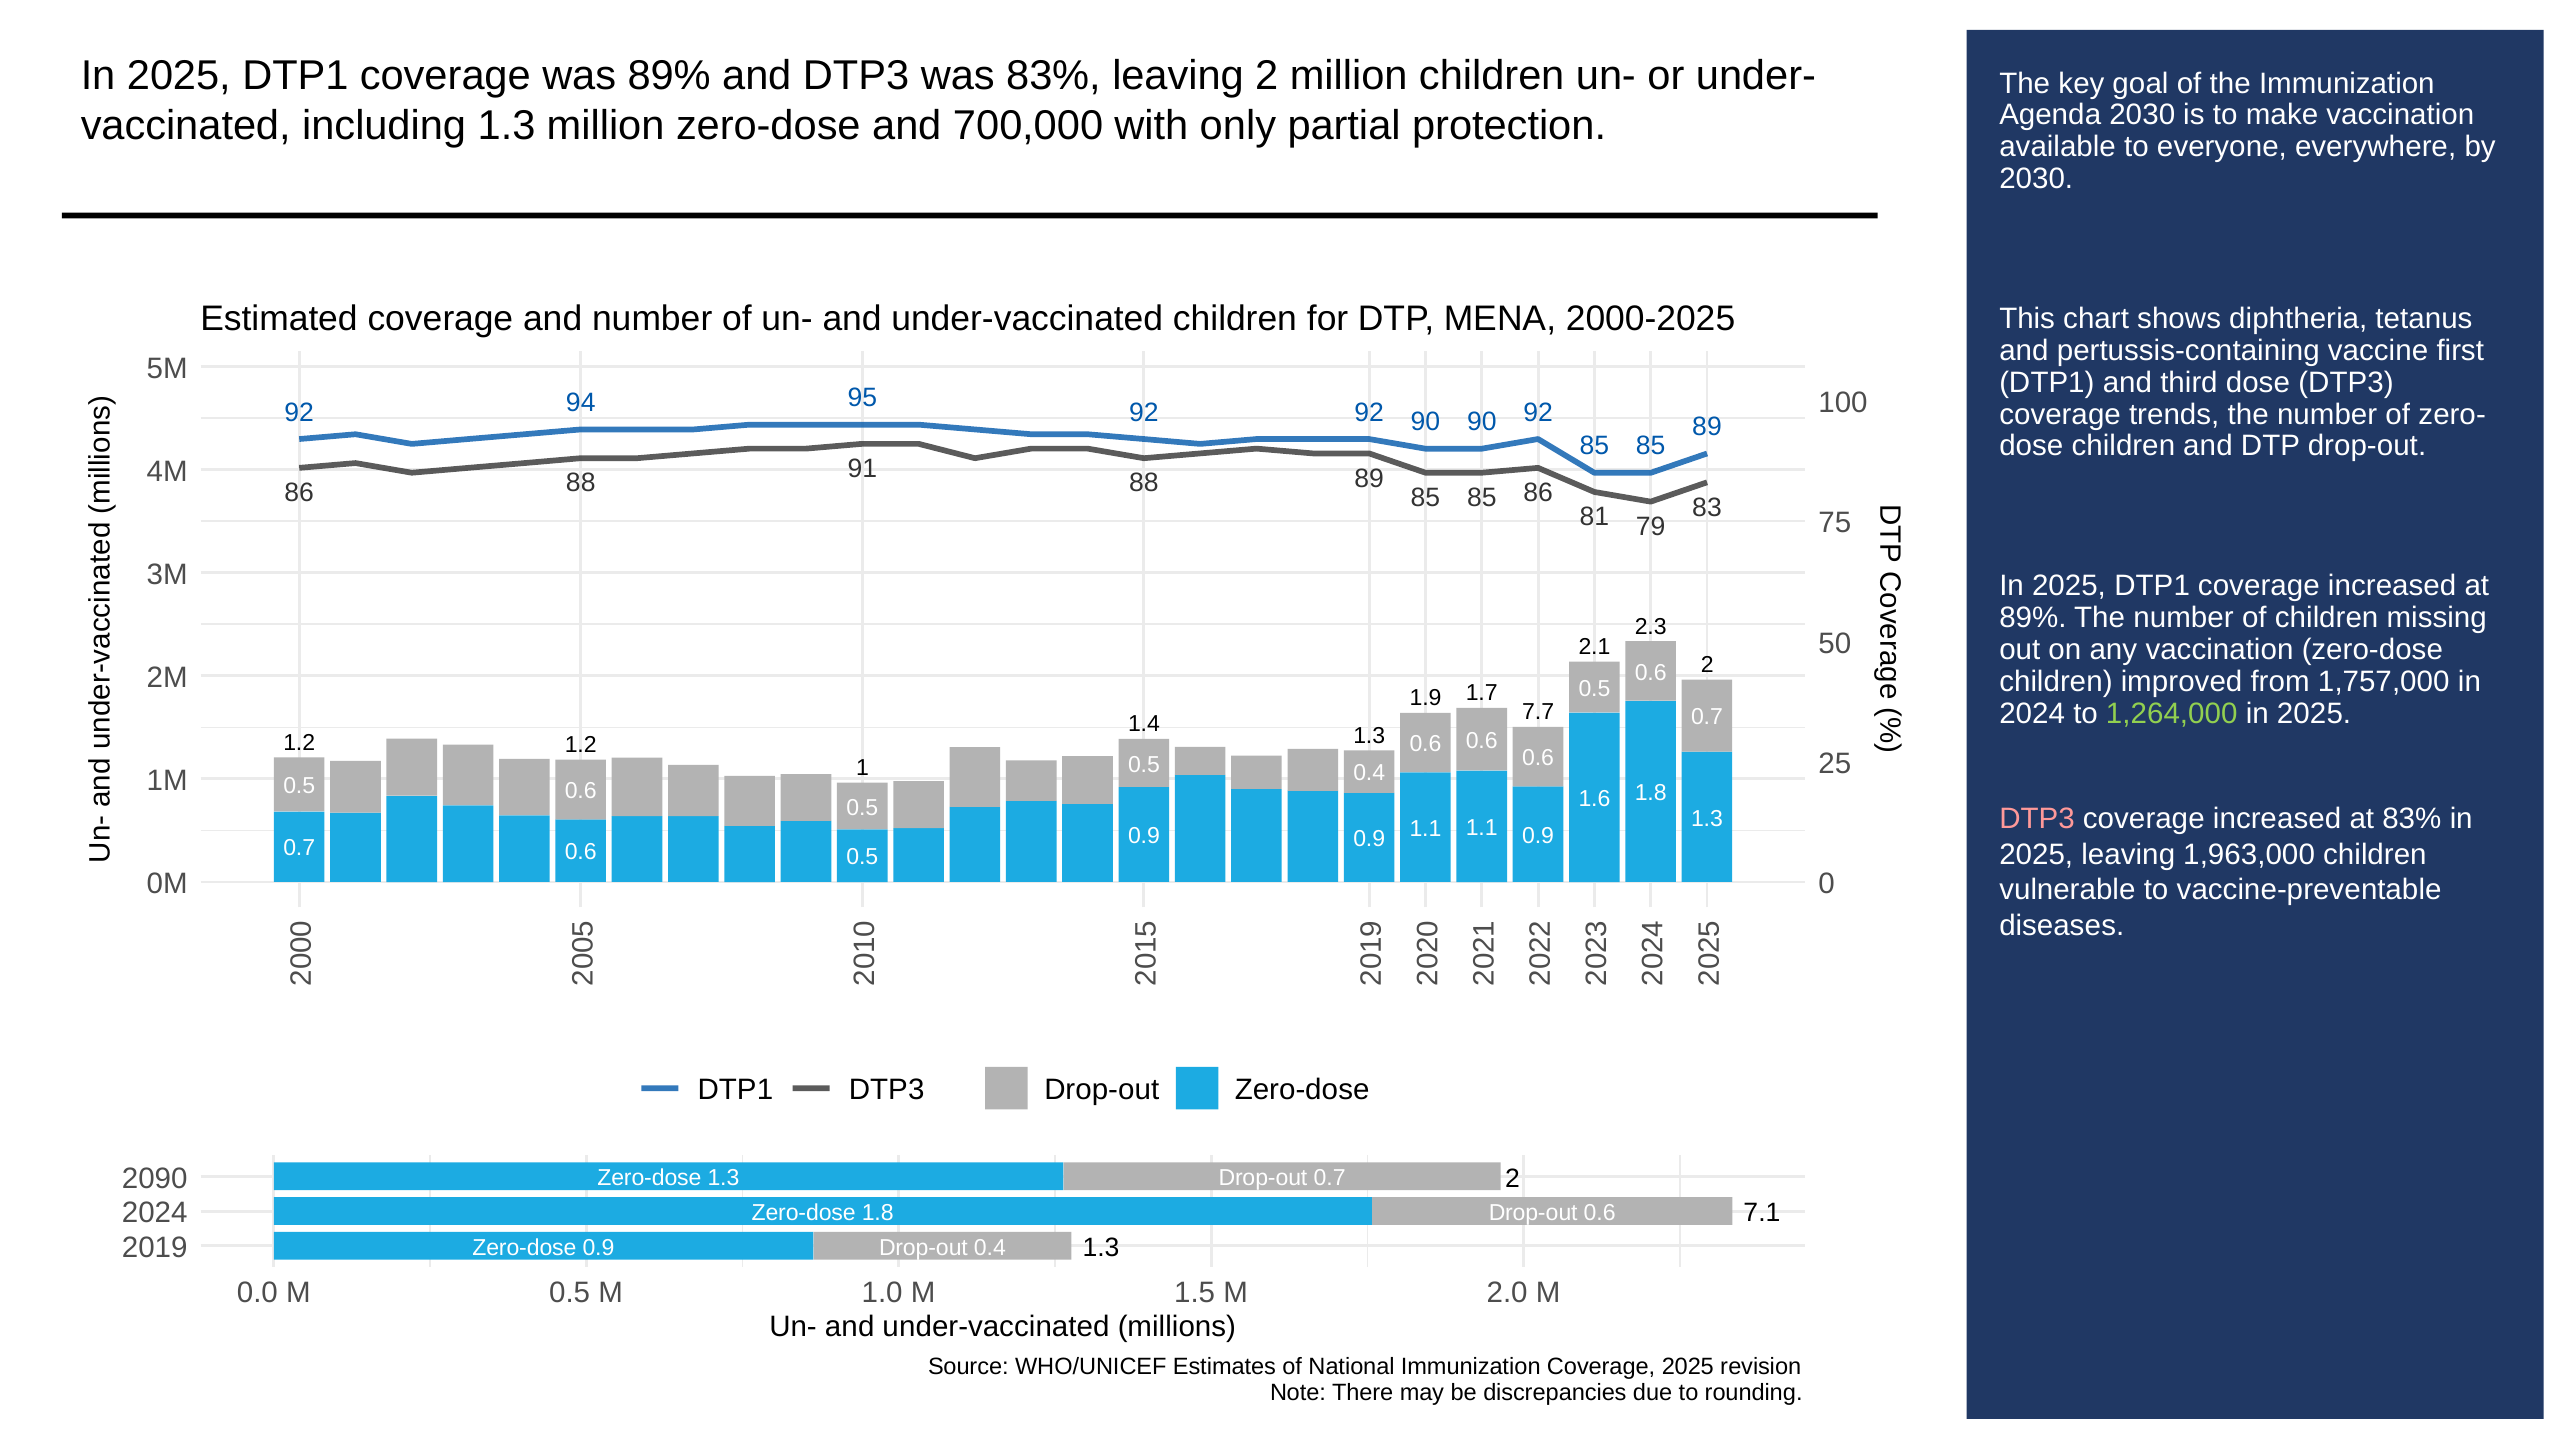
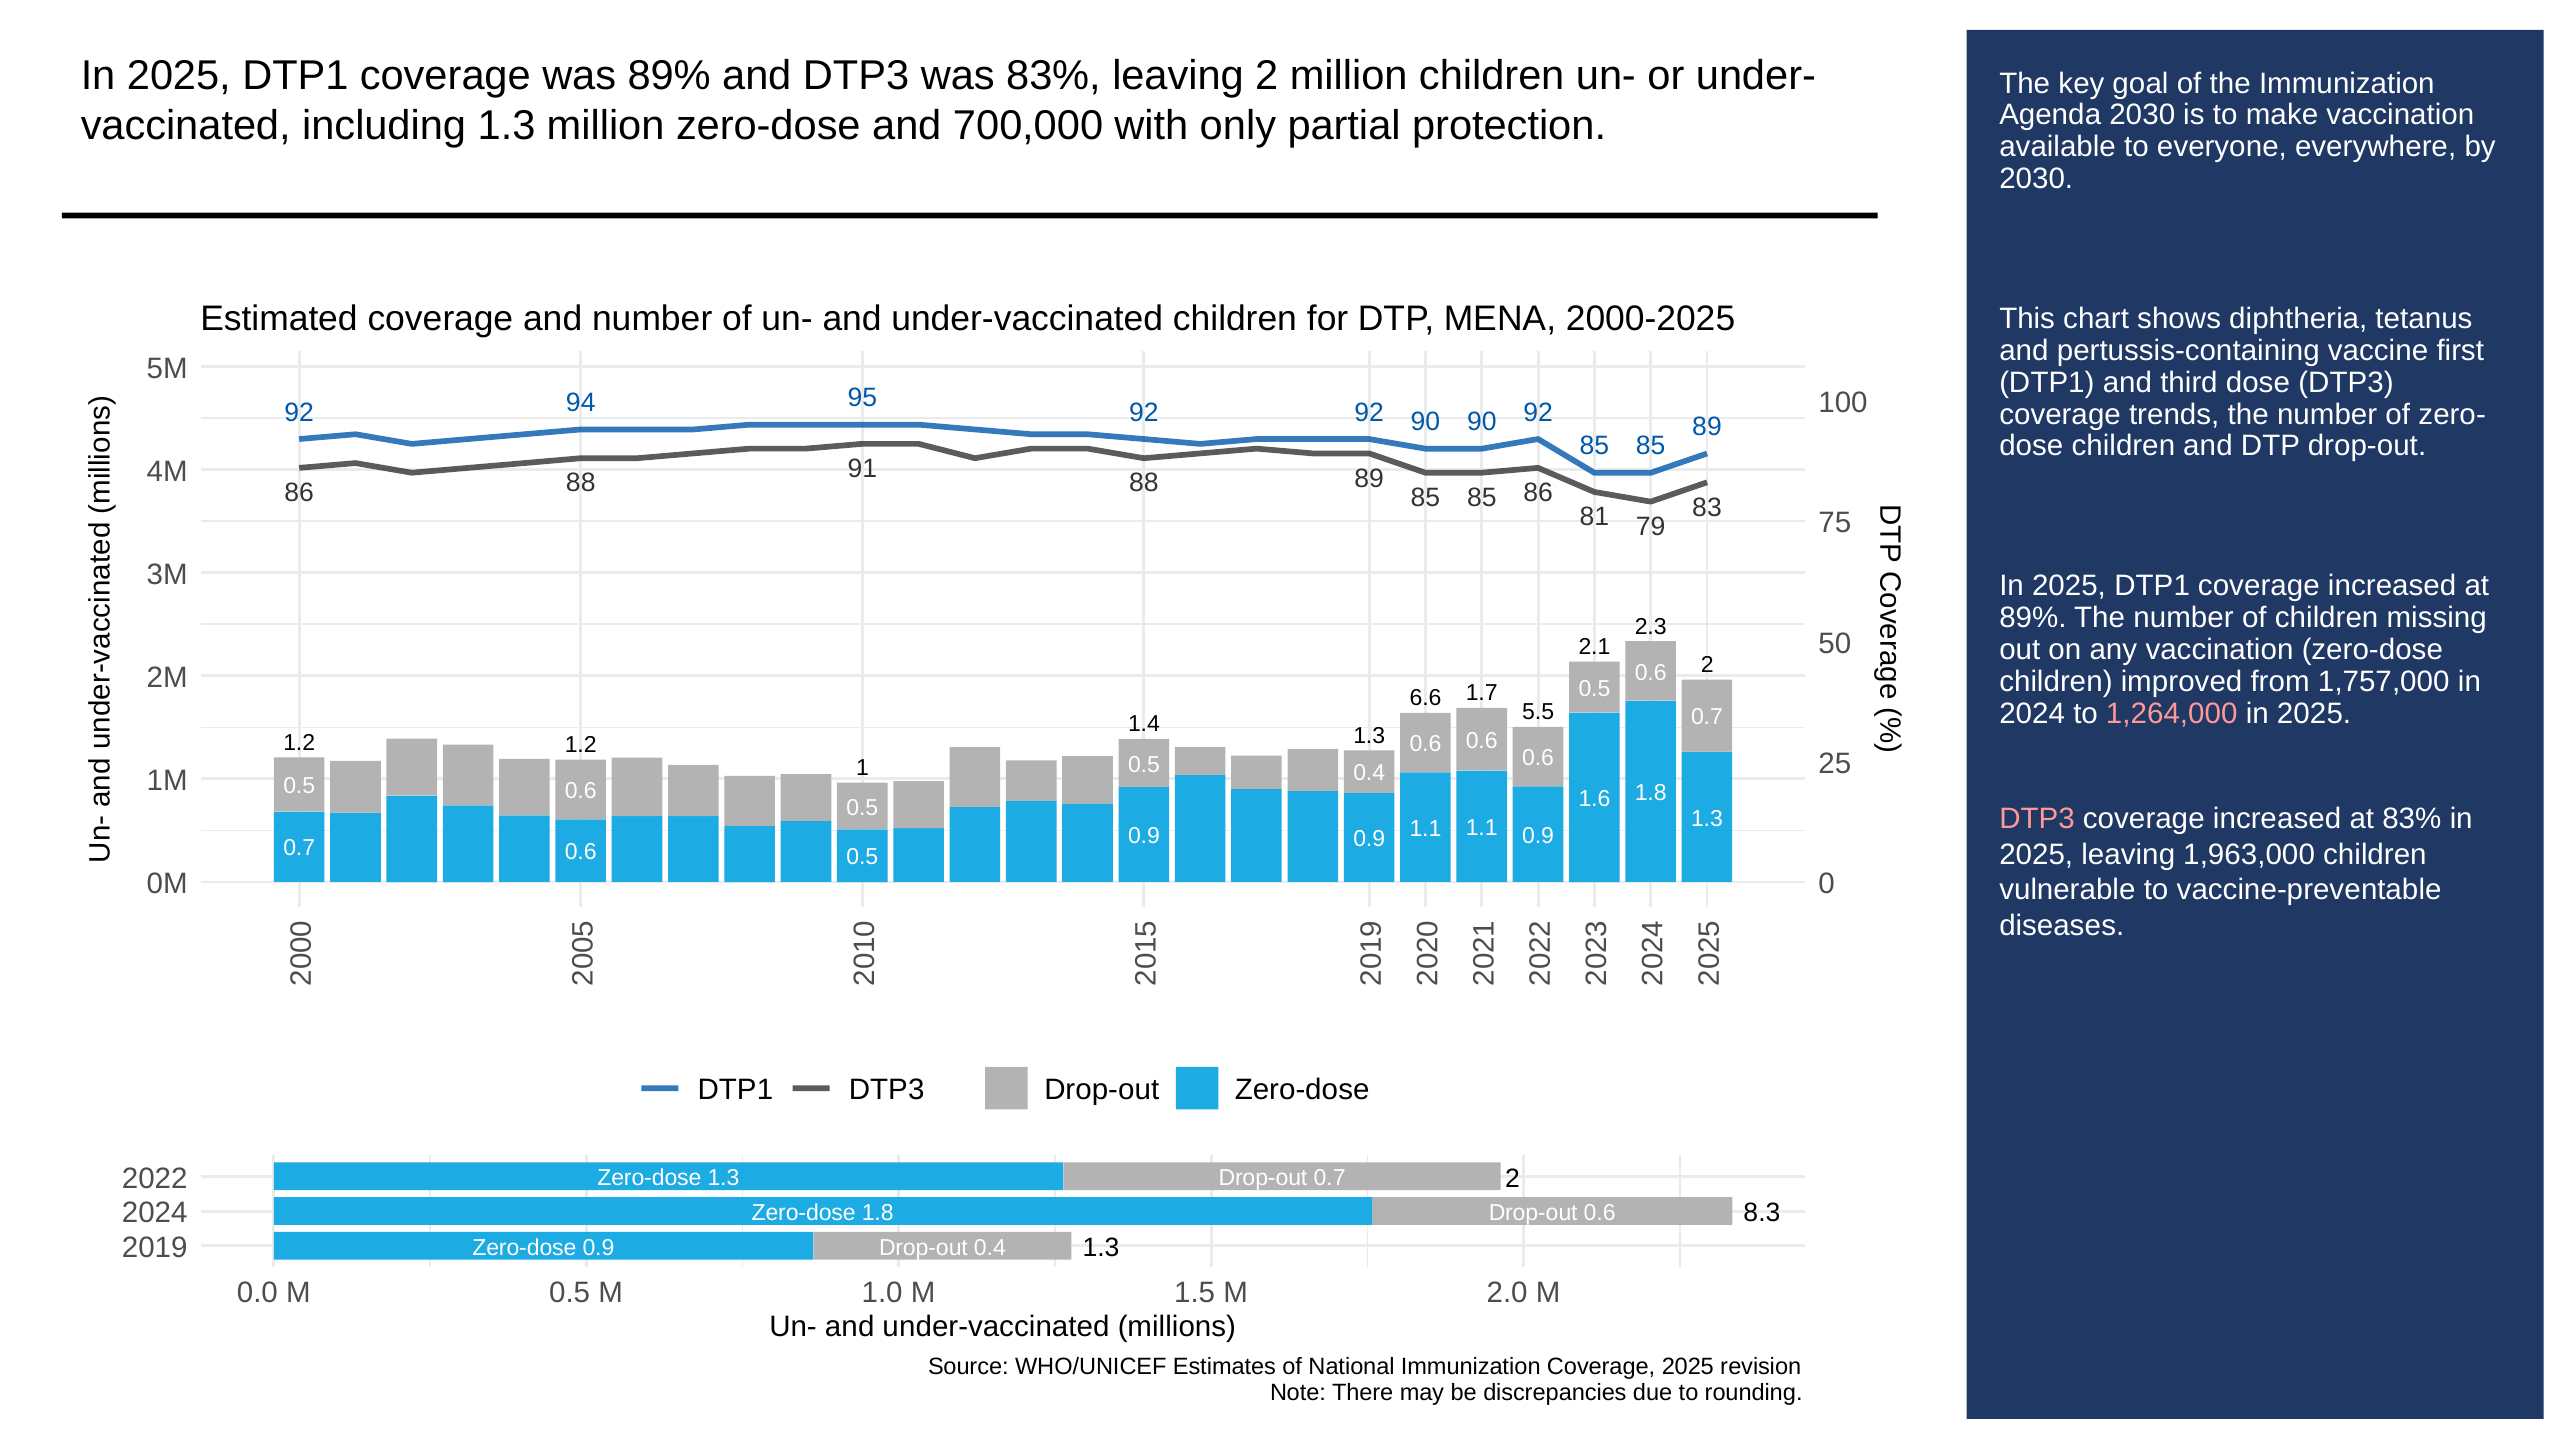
1.9: 1.9 -> 6.6 (1426, 698)
1,264,000 colour: light green -> pink (2172, 713)
7.7: 7.7 -> 5.5 (1538, 712)
2090: 2090 -> 2022 (155, 1178)
7.1: 7.1 -> 8.3 (1762, 1213)
